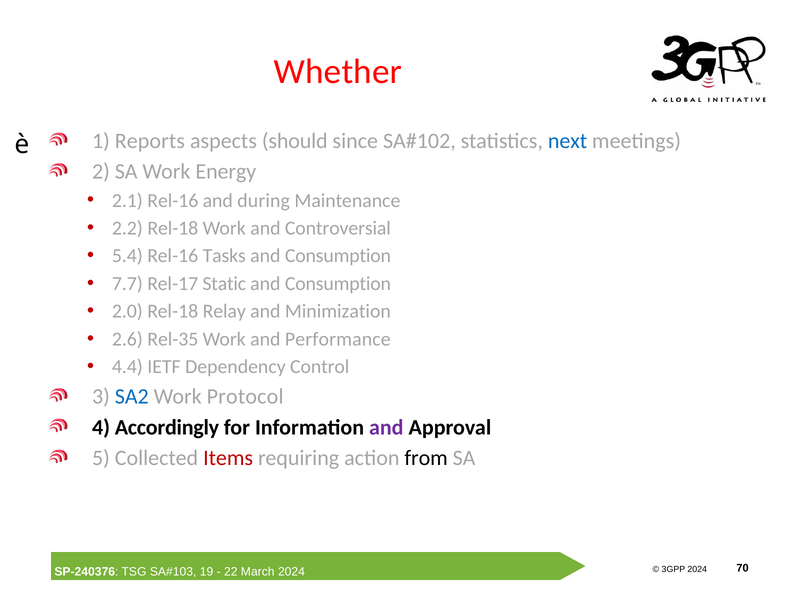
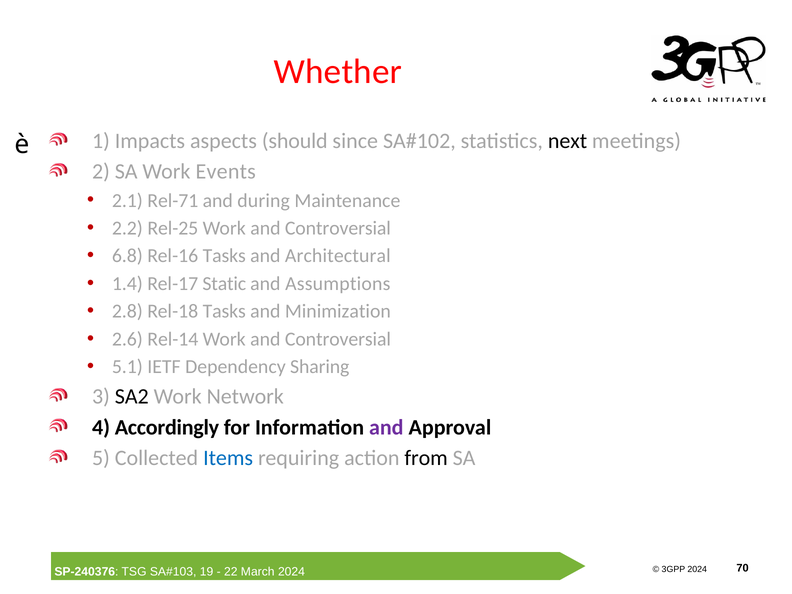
Reports: Reports -> Impacts (150, 141)
next colour: blue -> black (568, 141)
Energy: Energy -> Events (226, 172)
2.1 Rel-16: Rel-16 -> Rel-71 (173, 201)
2.2 Rel-18: Rel-18 -> Rel-25 (173, 228)
5.4: 5.4 -> 6.8 (127, 256)
Consumption: Consumption -> Architectural (338, 256)
7.7: 7.7 -> 1.4 (127, 284)
Consumption: Consumption -> Assumptions (338, 284)
2.0: 2.0 -> 2.8 (127, 311)
Rel-18 Relay: Relay -> Tasks (224, 311)
Rel-35: Rel-35 -> Rel-14 (173, 339)
Performance: Performance -> Controversial (338, 339)
4.4: 4.4 -> 5.1 (127, 367)
Control: Control -> Sharing (320, 367)
SA2 colour: blue -> black (132, 396)
Protocol: Protocol -> Network (245, 396)
Items colour: red -> blue (228, 458)
